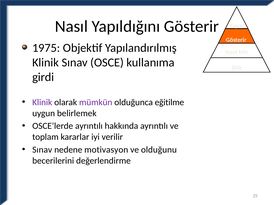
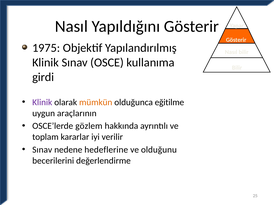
mümkün colour: purple -> orange (96, 103)
belirlemek: belirlemek -> araçlarının (77, 113)
OSCE’lerde ayrıntılı: ayrıntılı -> gözlem (89, 126)
motivasyon: motivasyon -> hedeflerine (106, 150)
